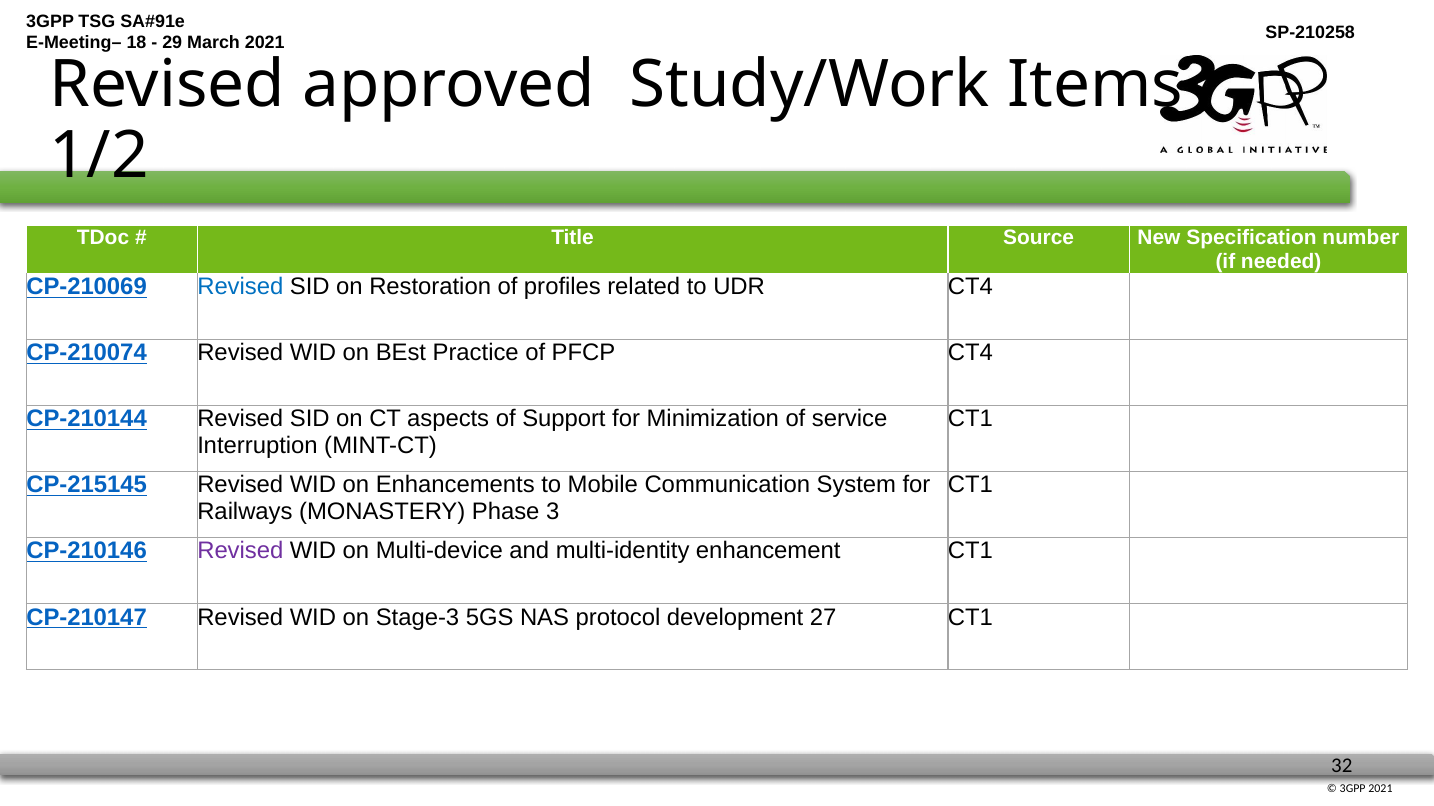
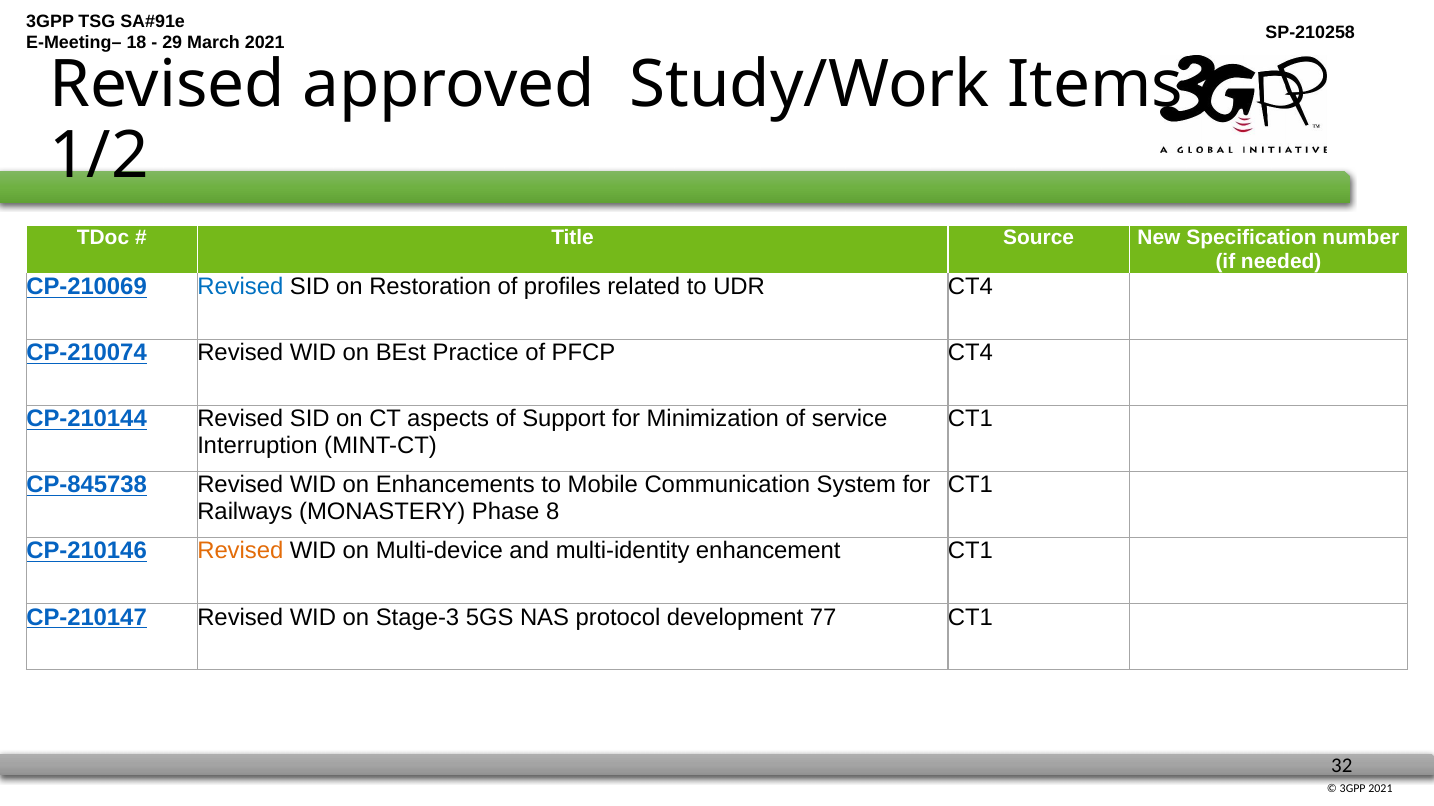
CP-215145: CP-215145 -> CP-845738 (87, 485)
3: 3 -> 8 (553, 512)
Revised colour: purple -> orange (240, 552)
27: 27 -> 77 (823, 618)
